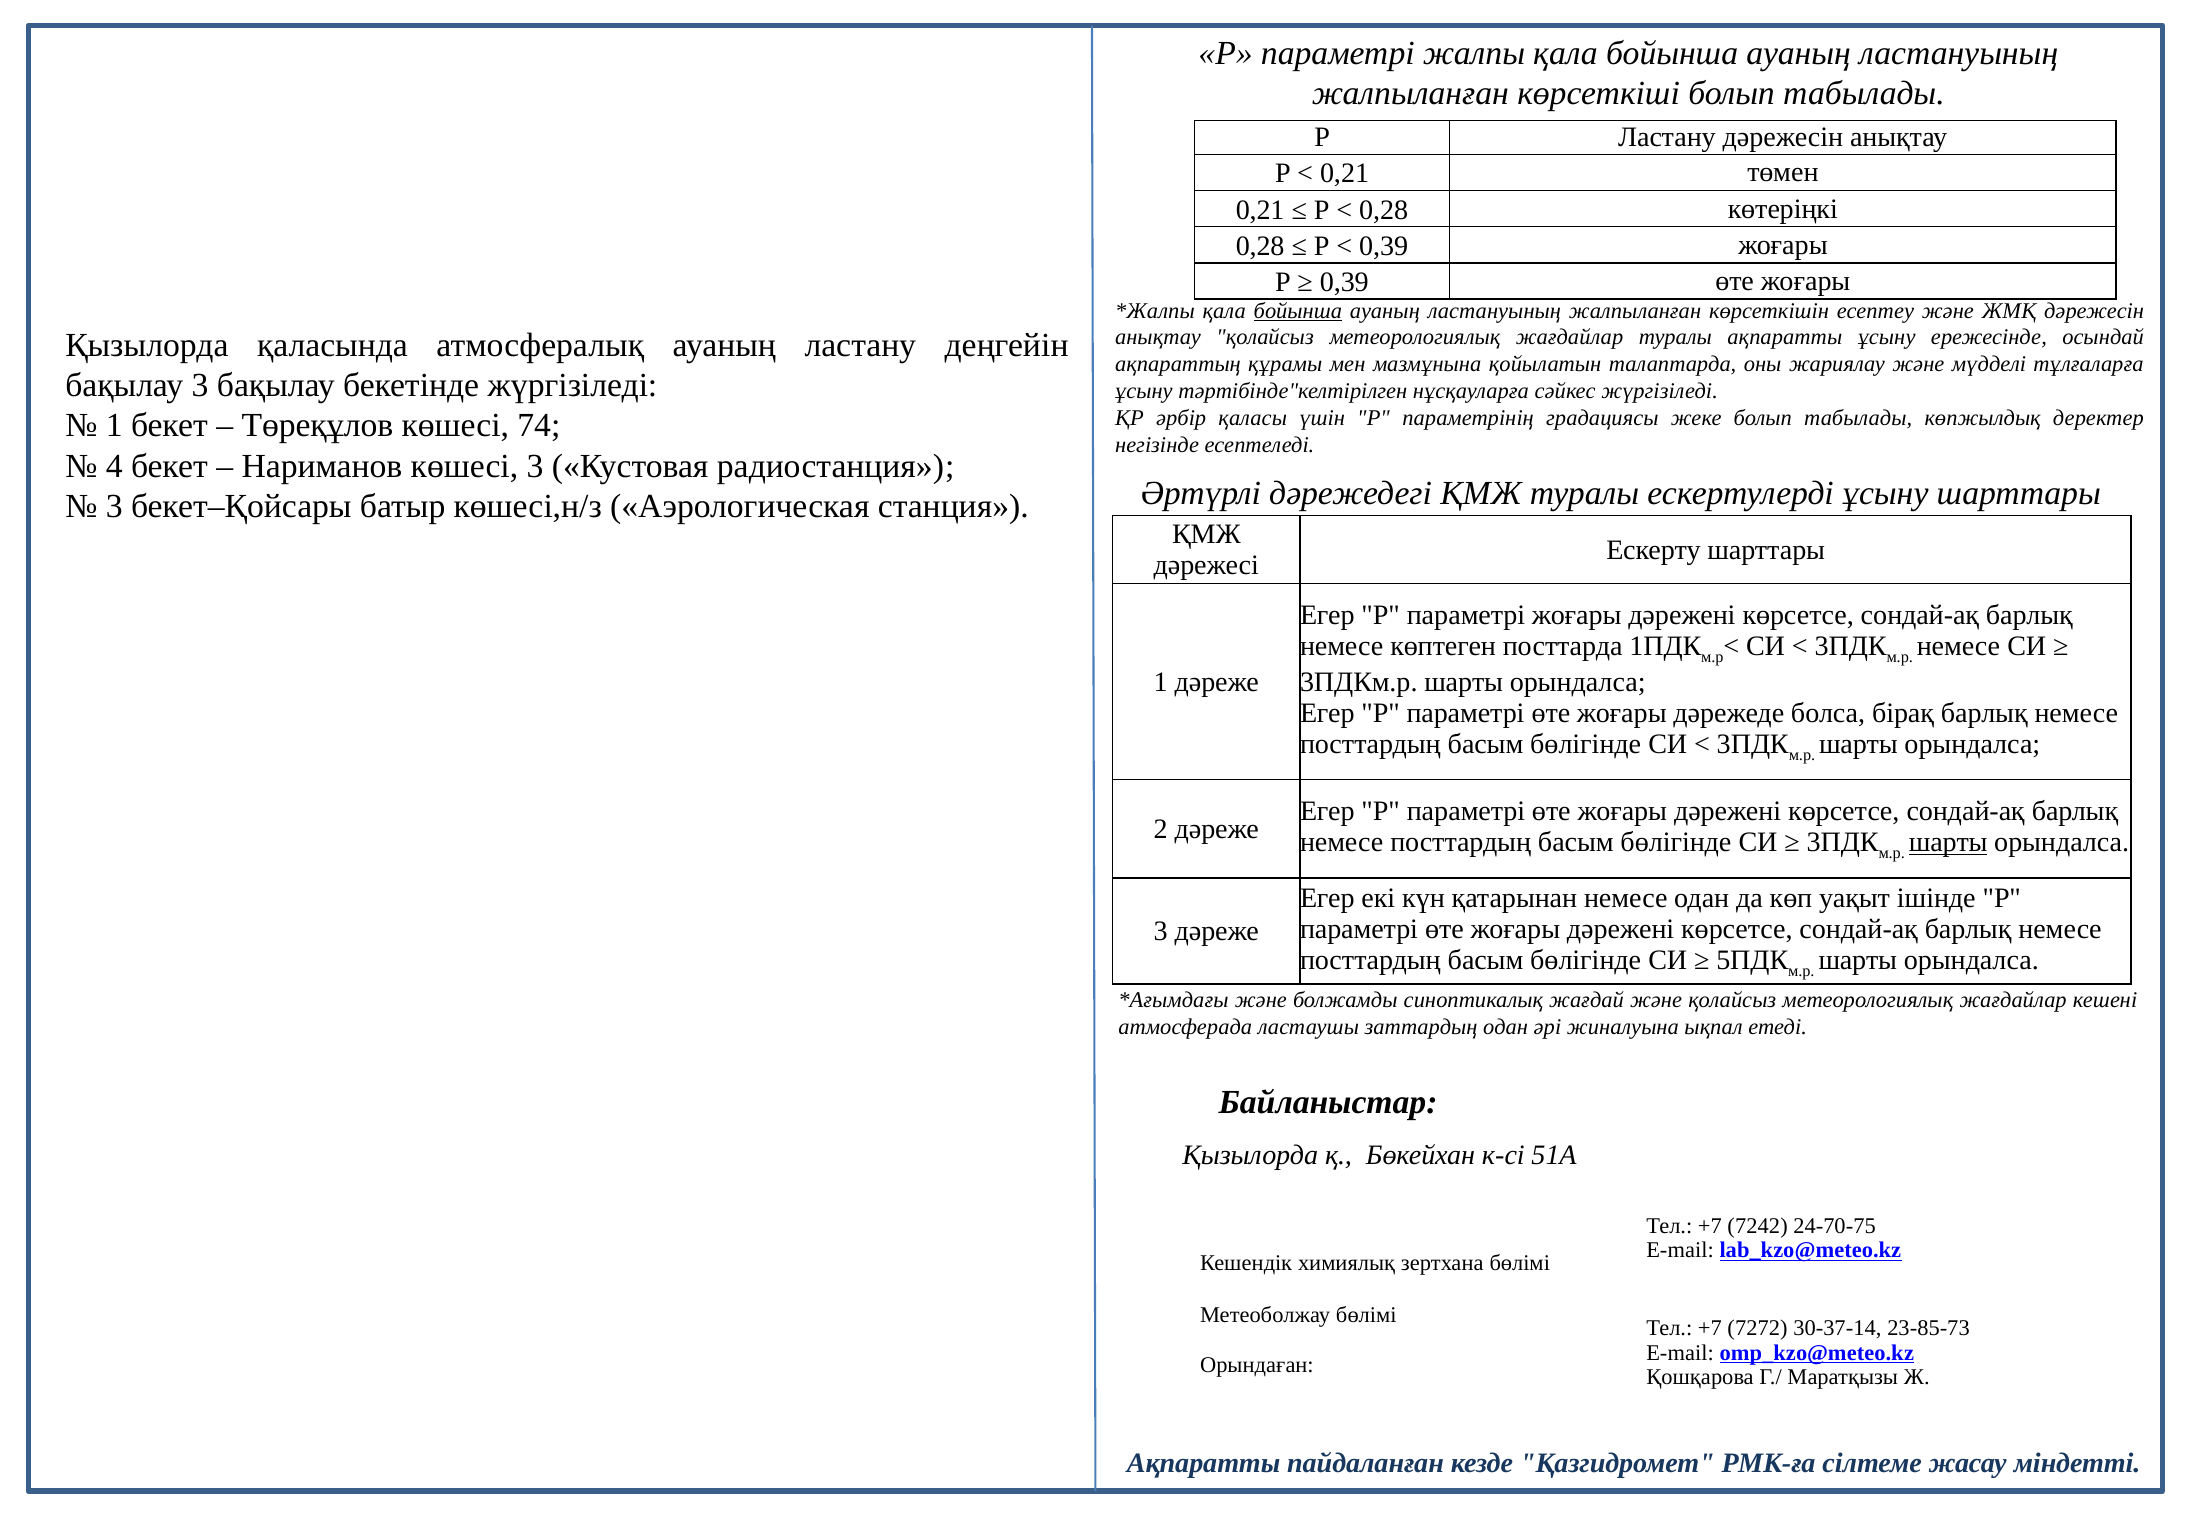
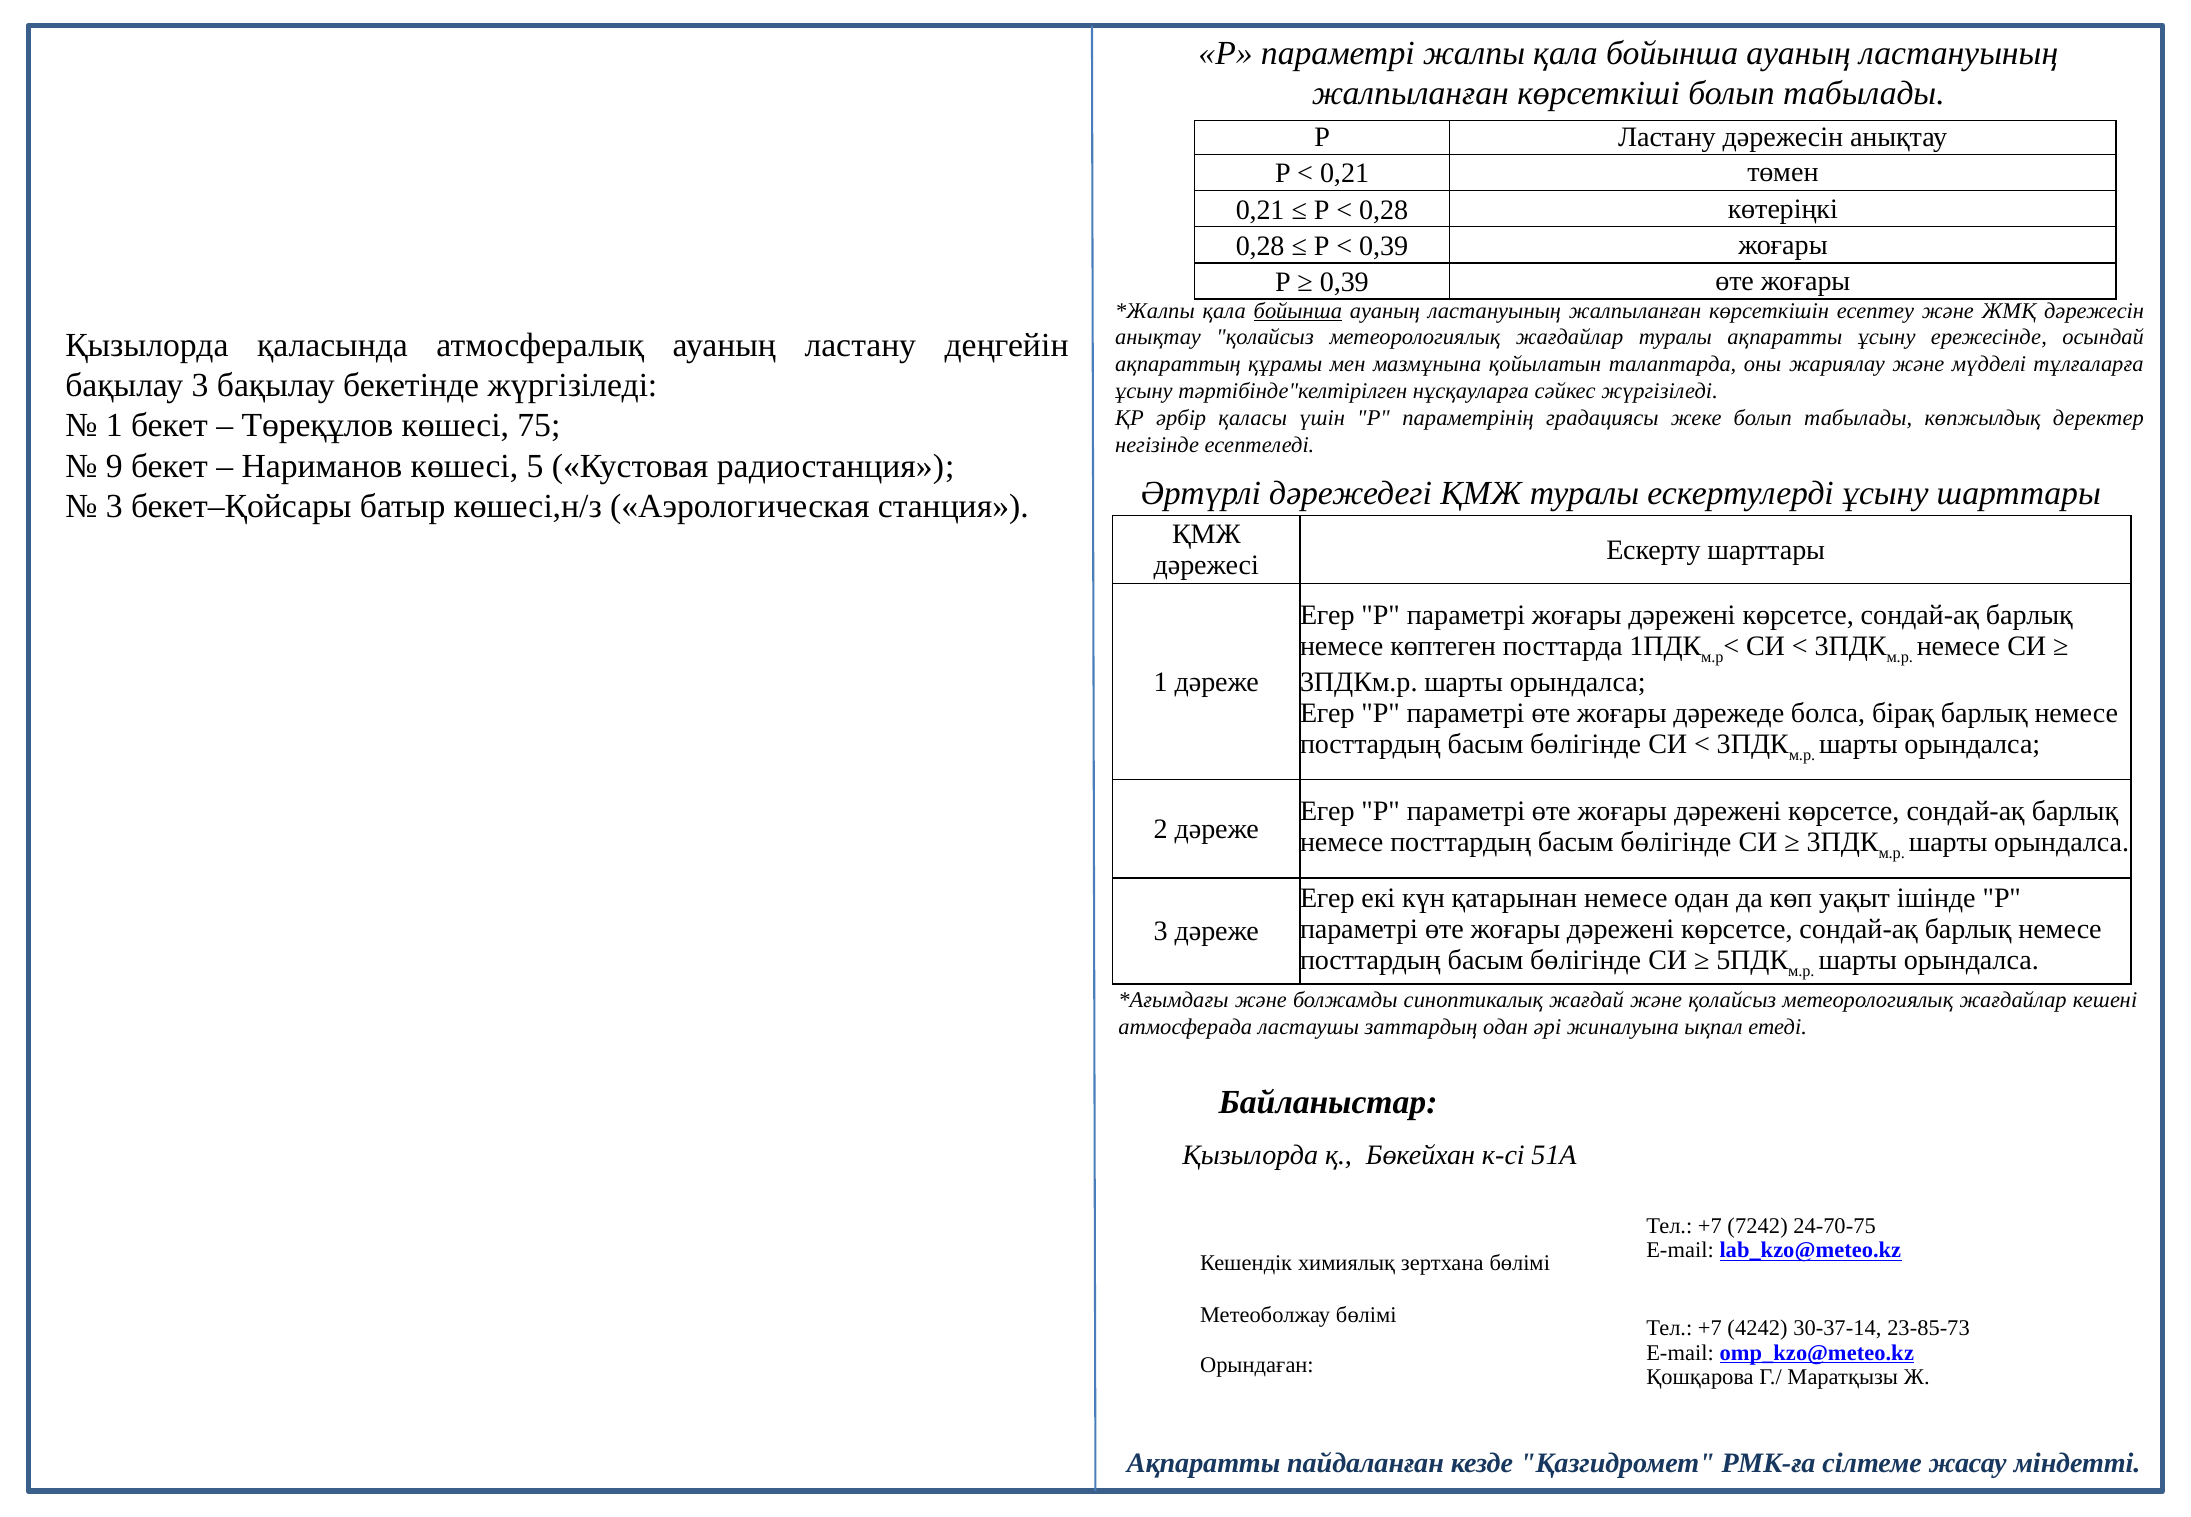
74: 74 -> 75 (539, 426)
4: 4 -> 9 (114, 466)
көшесі 3: 3 -> 5 (535, 466)
шарты underline: present -> none (1948, 842)
7272: 7272 -> 4242 (1758, 1328)
